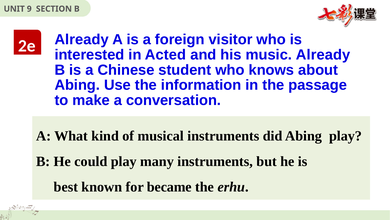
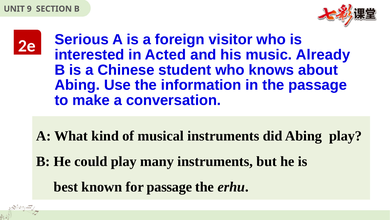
Already: Already -> Serious (82, 39)
for became: became -> passage (169, 186)
